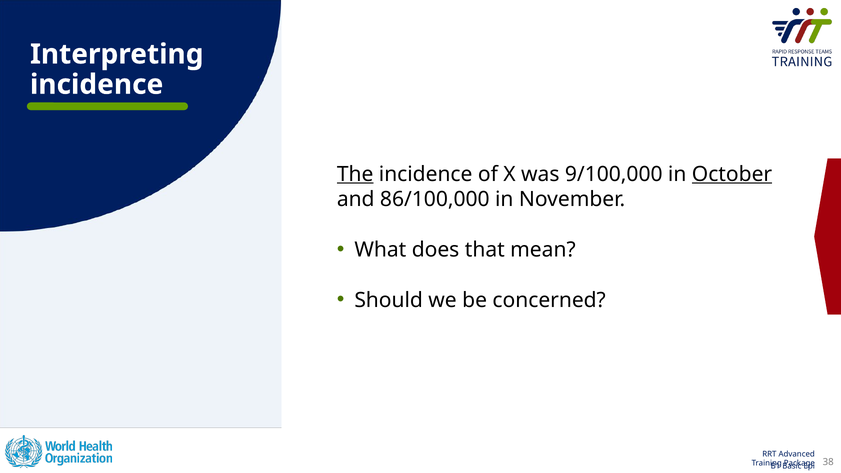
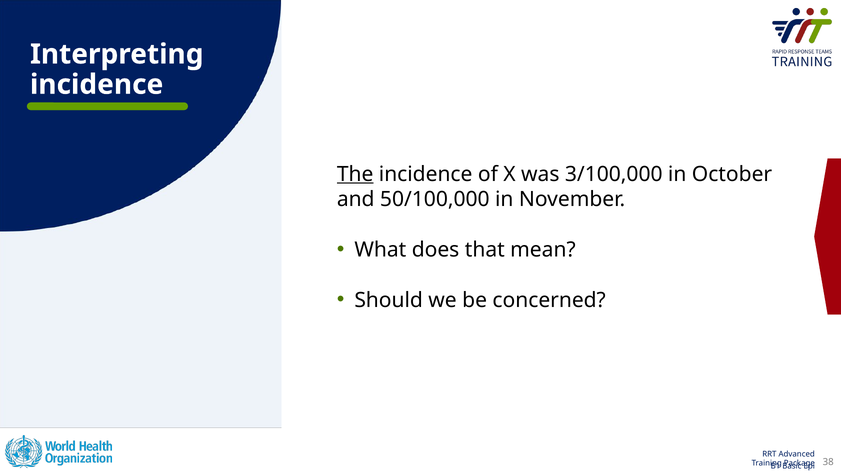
9/100,000: 9/100,000 -> 3/100,000 (614, 174)
October underline: present -> none (732, 174)
86/100,000: 86/100,000 -> 50/100,000 (435, 199)
